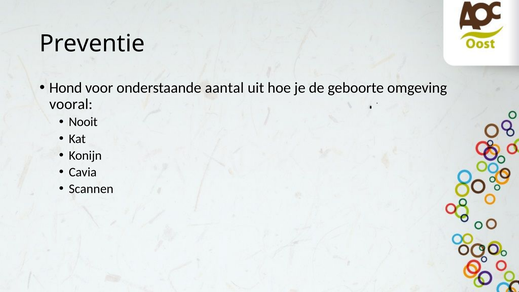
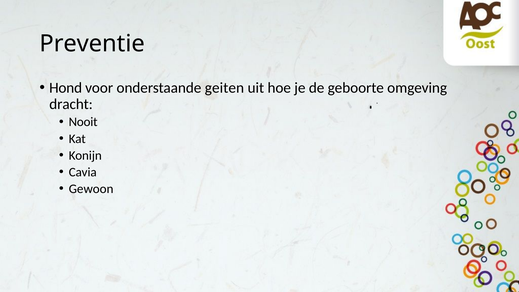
aantal: aantal -> geiten (224, 88)
vooral: vooral -> dracht (71, 104)
Scannen: Scannen -> Gewoon (91, 189)
